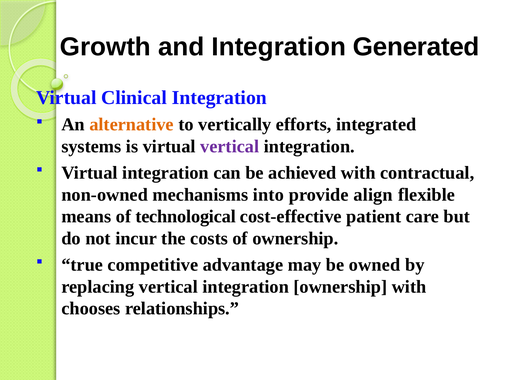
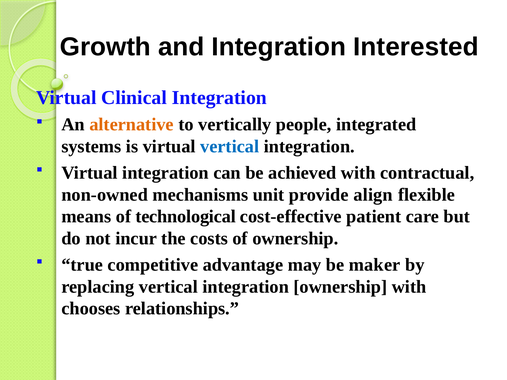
Generated: Generated -> Interested (416, 47)
efforts: efforts -> people (304, 125)
vertical colour: purple -> blue (230, 147)
into: into -> unit (268, 195)
owned: owned -> maker (375, 265)
